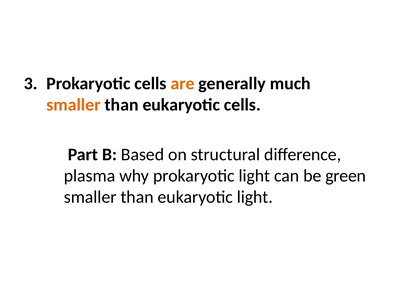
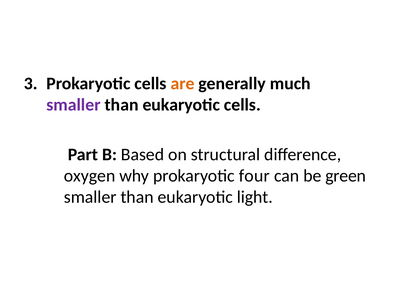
smaller colour: orange -> purple (73, 105)
plasma: plasma -> oxygen (90, 176)
prokaryotic light: light -> four (254, 176)
